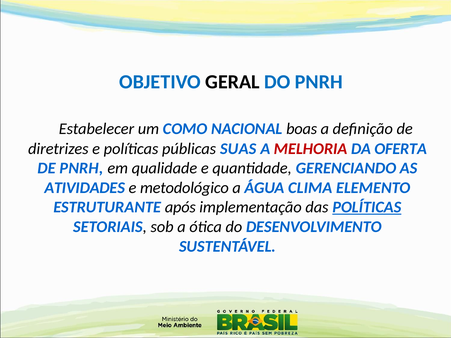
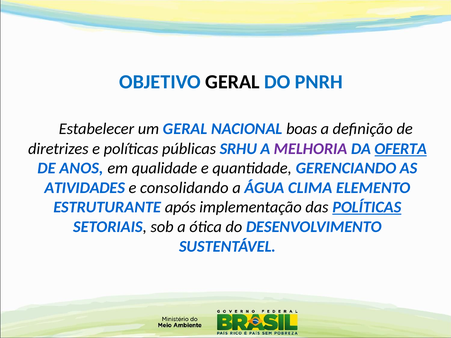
um COMO: COMO -> GERAL (185, 129)
SUAS: SUAS -> SRHU (238, 149)
MELHORIA colour: red -> purple (311, 149)
OFERTA underline: none -> present (401, 149)
DE PNRH: PNRH -> ANOS (81, 168)
metodológico: metodológico -> consolidando (184, 188)
